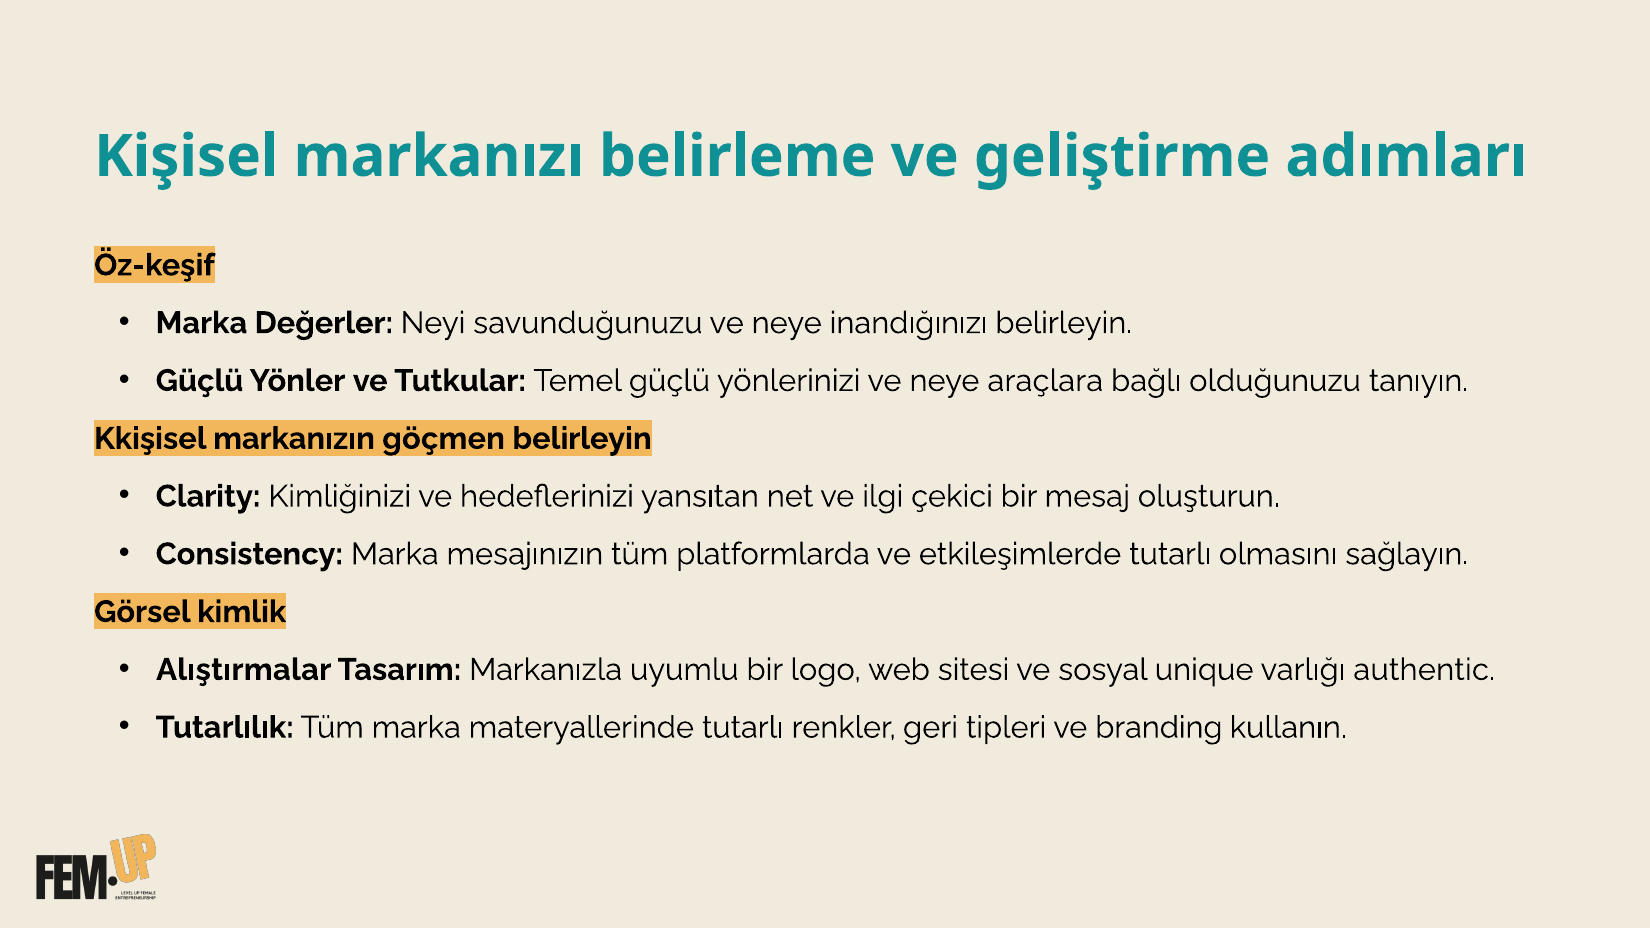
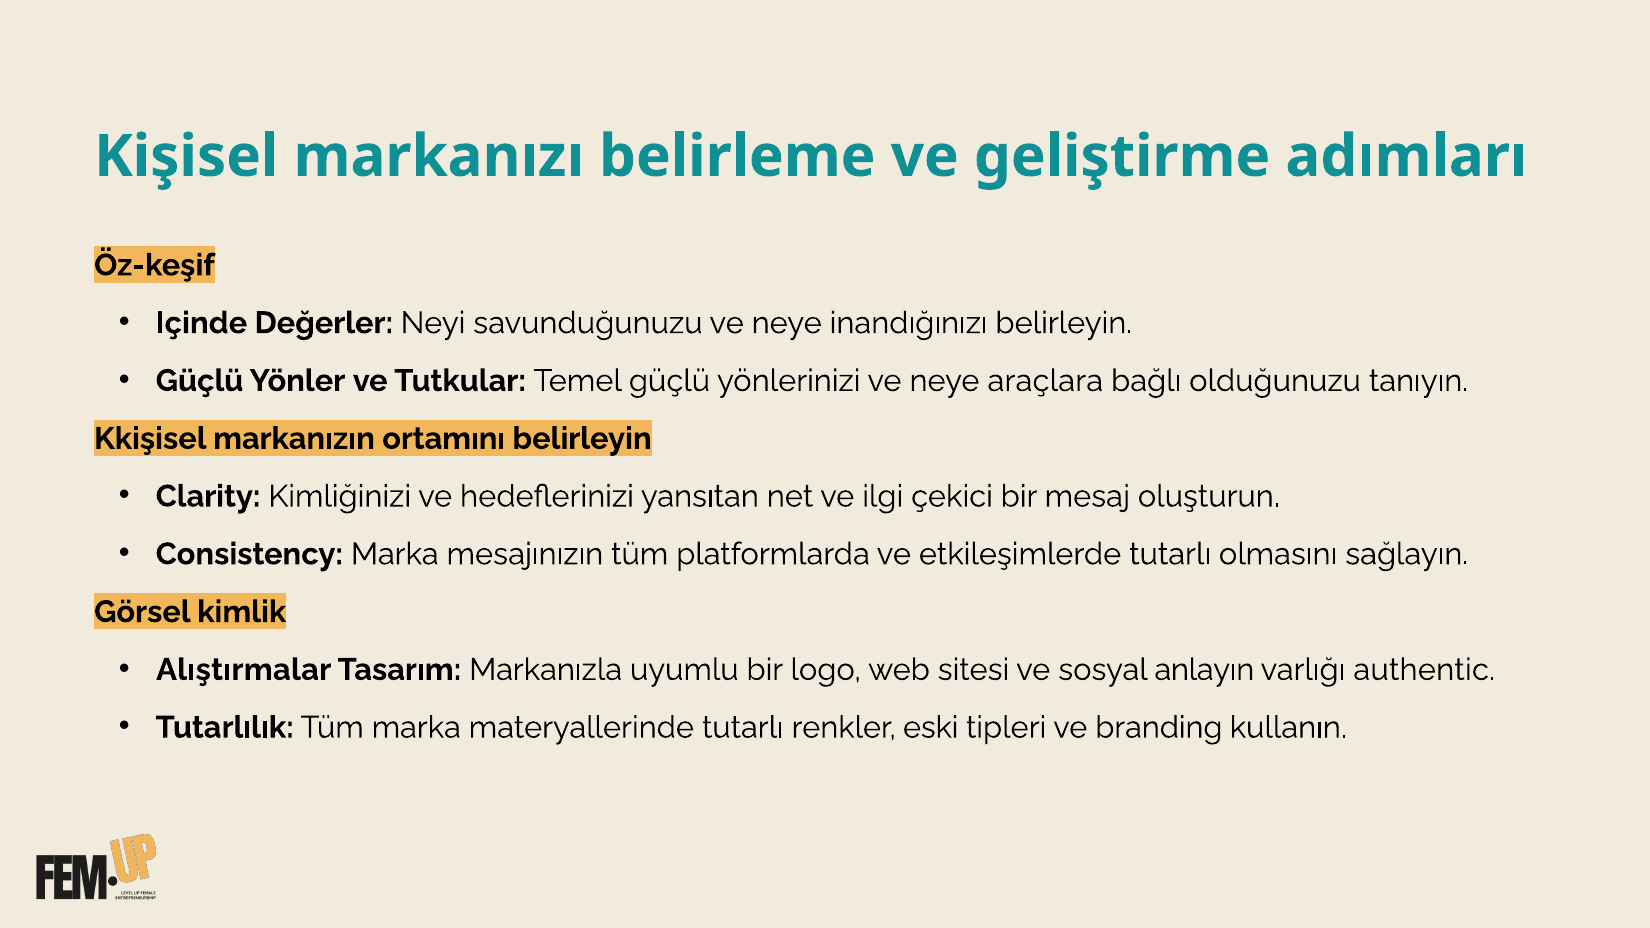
Marka: Marka -> Içinde (201, 323)
göçmen: göçmen -> ortamını (444, 439)
unique: unique -> anlayın (1204, 670)
geri: geri -> eski (931, 728)
